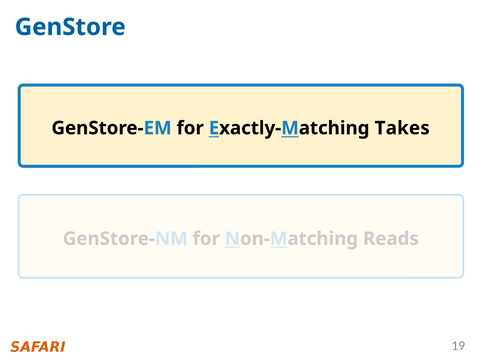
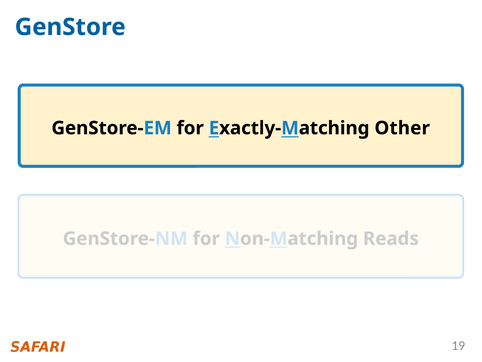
Takes: Takes -> Other (402, 128)
